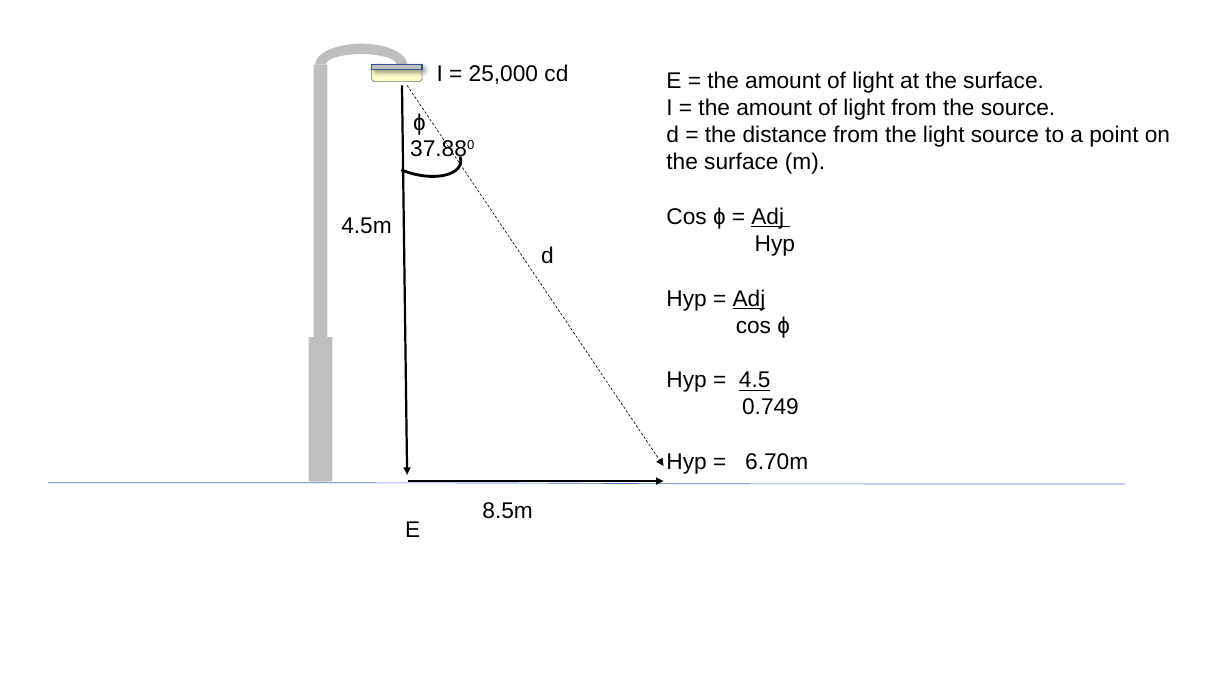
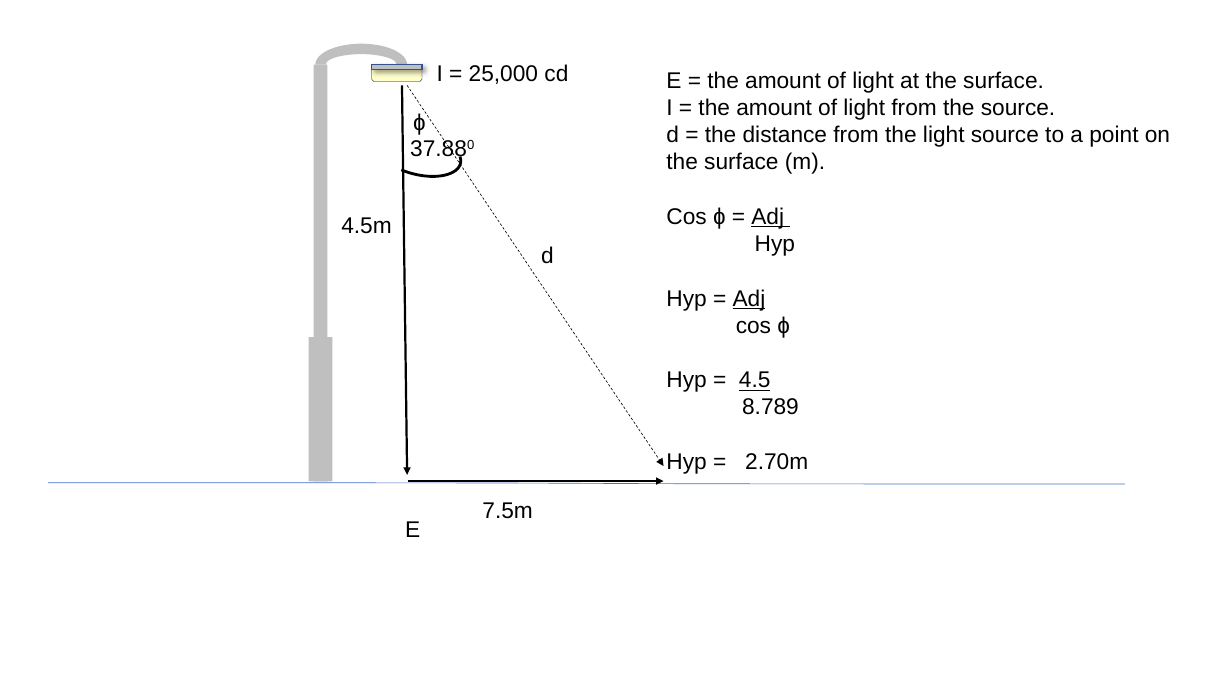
0.749: 0.749 -> 8.789 (770, 408)
6.70m: 6.70m -> 2.70m (777, 462)
8.5m: 8.5m -> 7.5m (508, 511)
